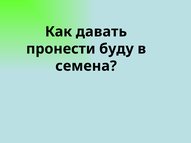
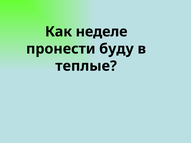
давать: давать -> неделе (102, 32)
семена: семена -> теплые (86, 66)
